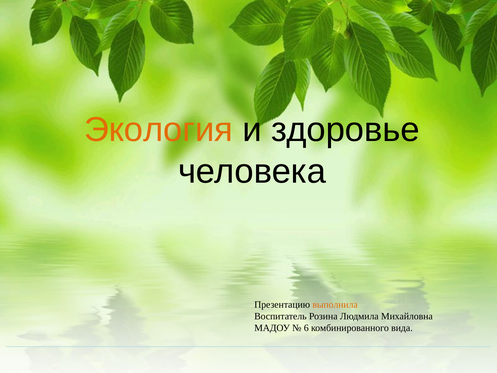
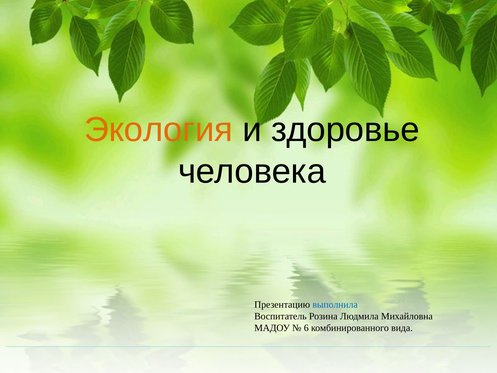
выполнила colour: orange -> blue (335, 304)
